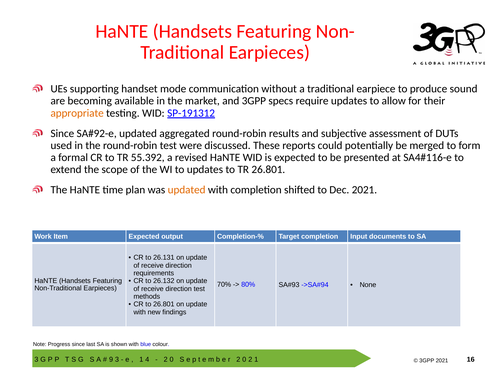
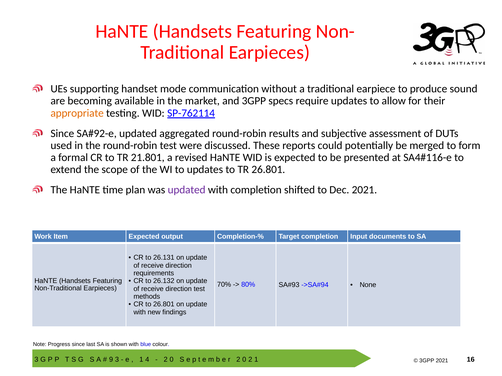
SP-191312: SP-191312 -> SP-762114 (191, 113)
55.392: 55.392 -> 21.801 (148, 158)
updated colour: orange -> purple (187, 190)
